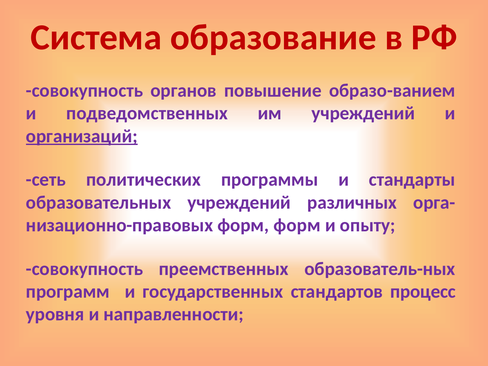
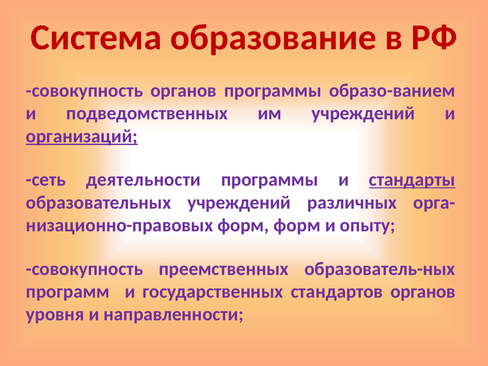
органов повышение: повышение -> программы (273, 91)
политических: политических -> деятельности (143, 180)
стандарты underline: none -> present (412, 180)
стандартов процесс: процесс -> органов (423, 292)
